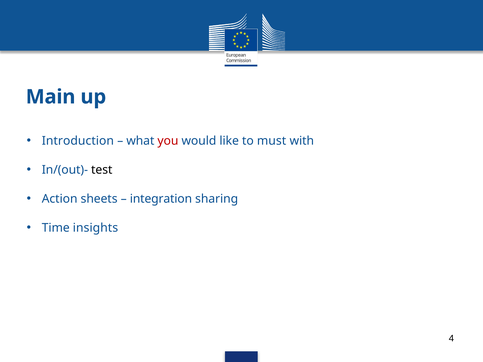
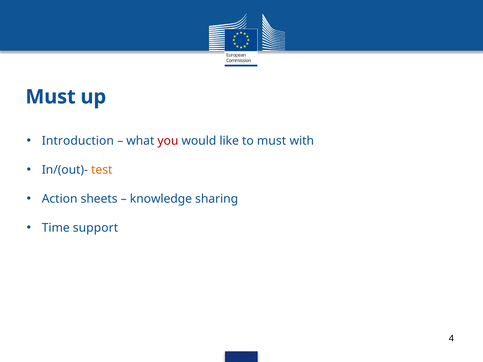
Main: Main -> Must (51, 97)
test colour: black -> orange (102, 170)
integration: integration -> knowledge (161, 199)
insights: insights -> support (95, 228)
